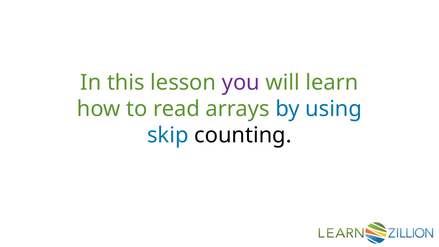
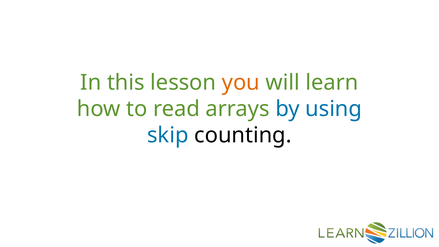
you colour: purple -> orange (241, 83)
